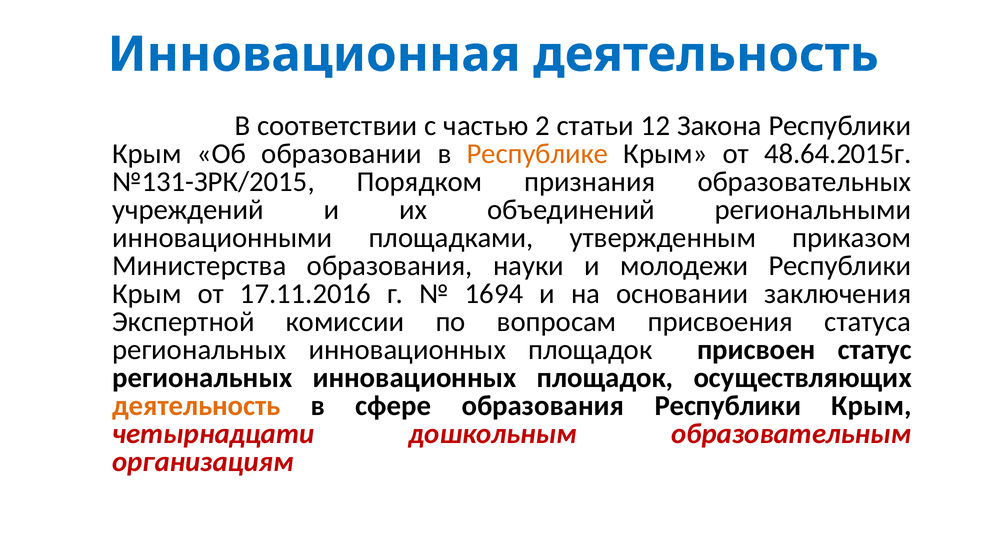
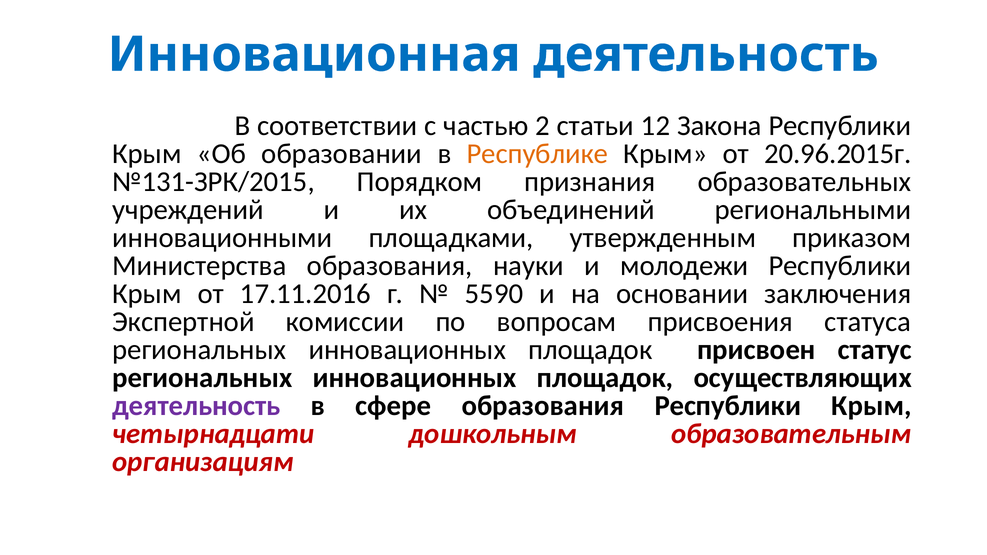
48.64.2015г: 48.64.2015г -> 20.96.2015г (838, 154)
1694: 1694 -> 5590 (494, 294)
деятельность colour: orange -> purple (196, 406)
